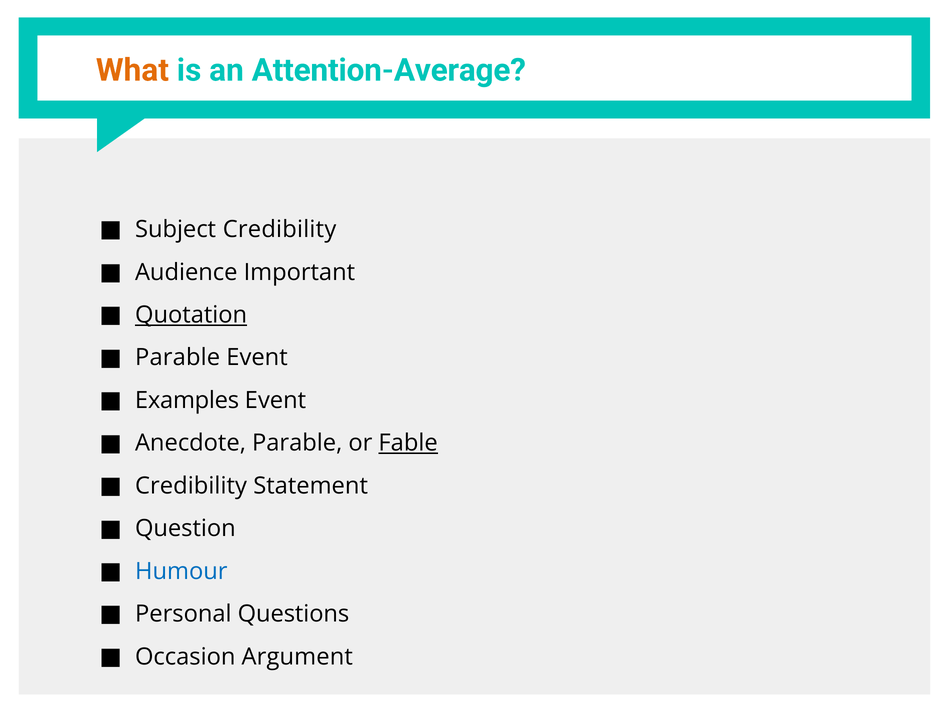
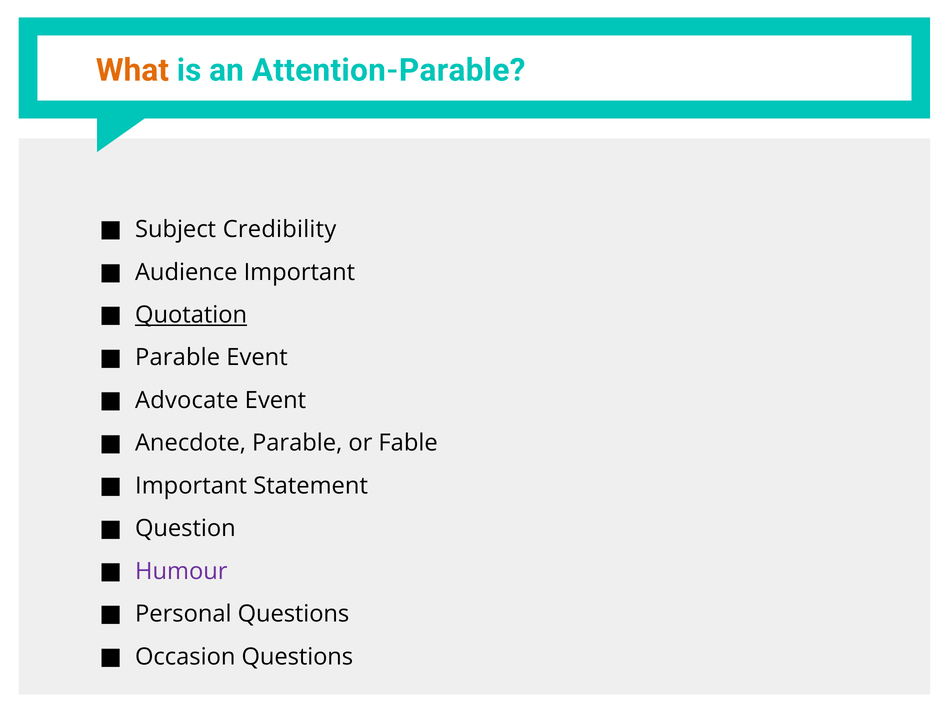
Attention-Average: Attention-Average -> Attention-Parable (389, 70)
Examples: Examples -> Advocate (187, 400)
Fable underline: present -> none (408, 443)
Credibility: Credibility -> Important (191, 486)
Humour colour: blue -> purple (181, 571)
Occasion Argument: Argument -> Questions (297, 656)
